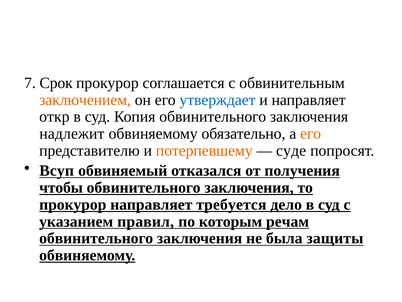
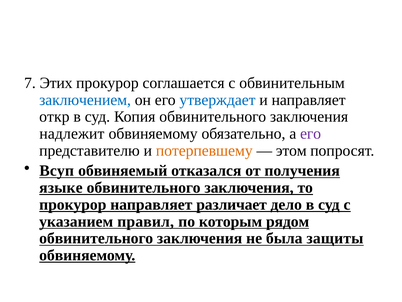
Срок: Срок -> Этих (56, 83)
заключением colour: orange -> blue (85, 100)
его colour: orange -> purple (311, 133)
суде: суде -> этом (291, 150)
чтобы: чтобы -> языке (61, 187)
требуется: требуется -> различает (232, 204)
речам: речам -> рядом (288, 221)
